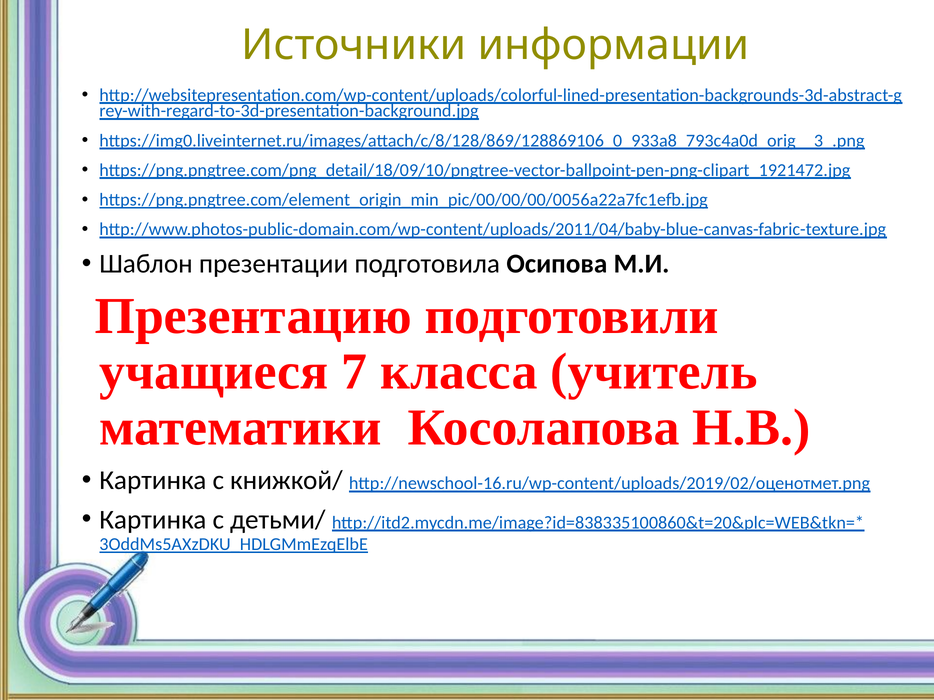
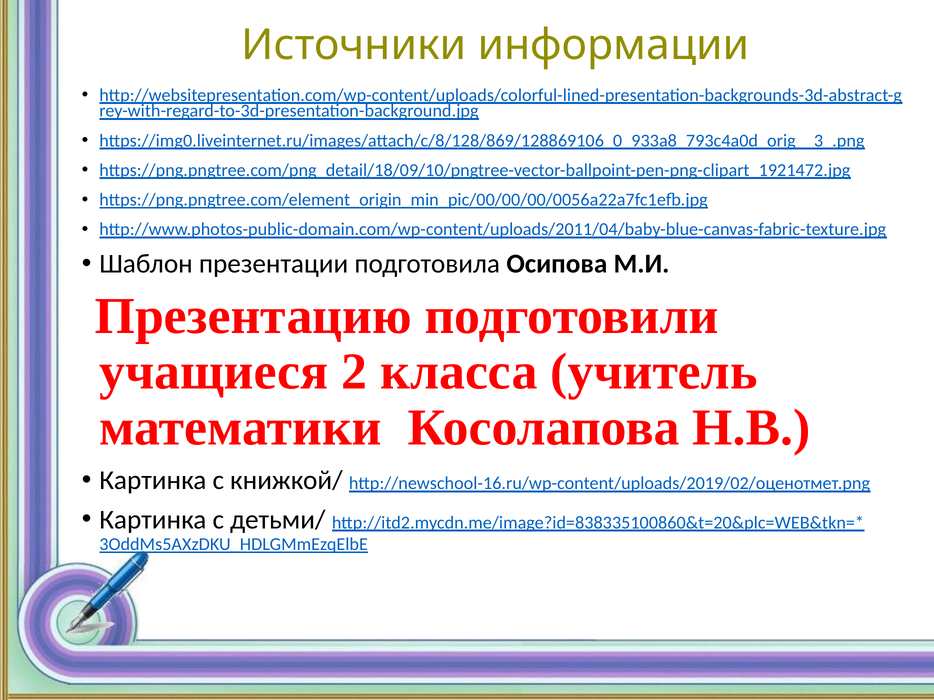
7: 7 -> 2 (354, 372)
